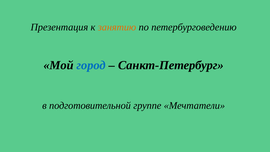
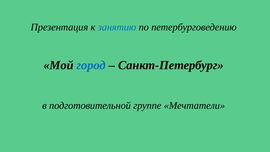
занятию colour: orange -> blue (117, 27)
